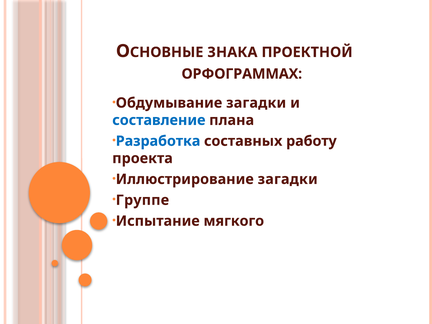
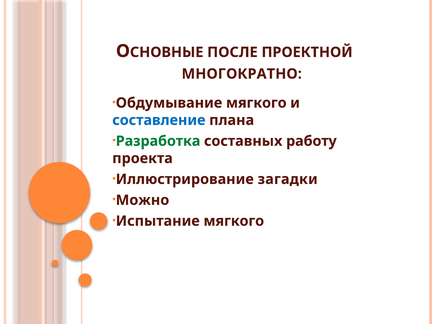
ЗНАКА: ЗНАКА -> ПОСЛЕ (232, 52)
ОРФОГРАММАХ: ОРФОГРАММАХ -> МНОГОКРАТНО (242, 74)
Обдумывание загадки: загадки -> мягкого (256, 103)
Разработка colour: blue -> green (158, 141)
Группе: Группе -> Можно (143, 200)
